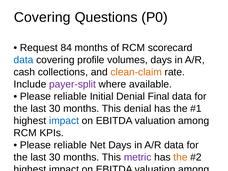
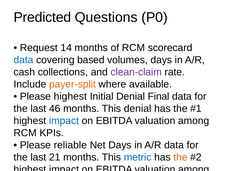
Covering: Covering -> Predicted (42, 17)
84: 84 -> 14 (66, 48)
profile: profile -> based (91, 60)
clean-claim colour: orange -> purple (136, 72)
payer-split colour: purple -> orange (72, 84)
reliable: reliable -> highest (70, 96)
30: 30 -> 46 (55, 109)
30: 30 -> 21 (55, 157)
metric colour: purple -> blue (138, 157)
